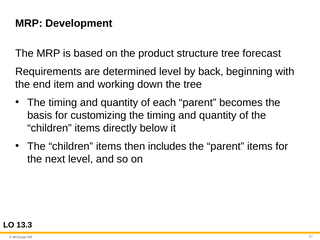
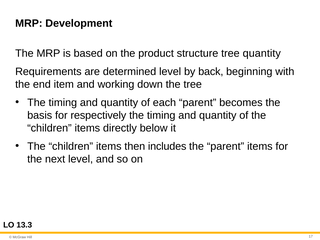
tree forecast: forecast -> quantity (262, 53)
customizing: customizing -> respectively (98, 115)
